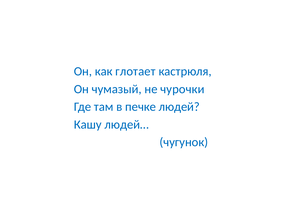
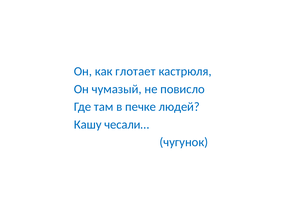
чурочки: чурочки -> повисло (183, 89)
людей…: людей… -> чесали… (127, 124)
